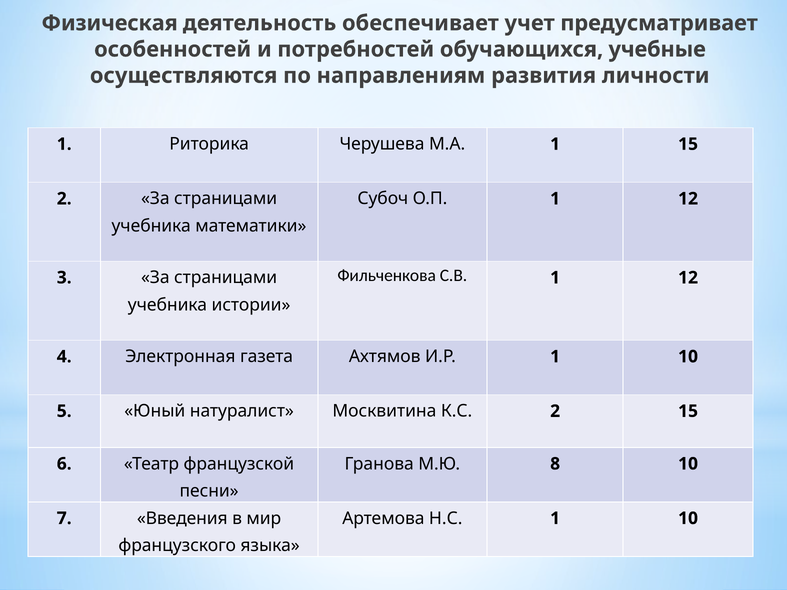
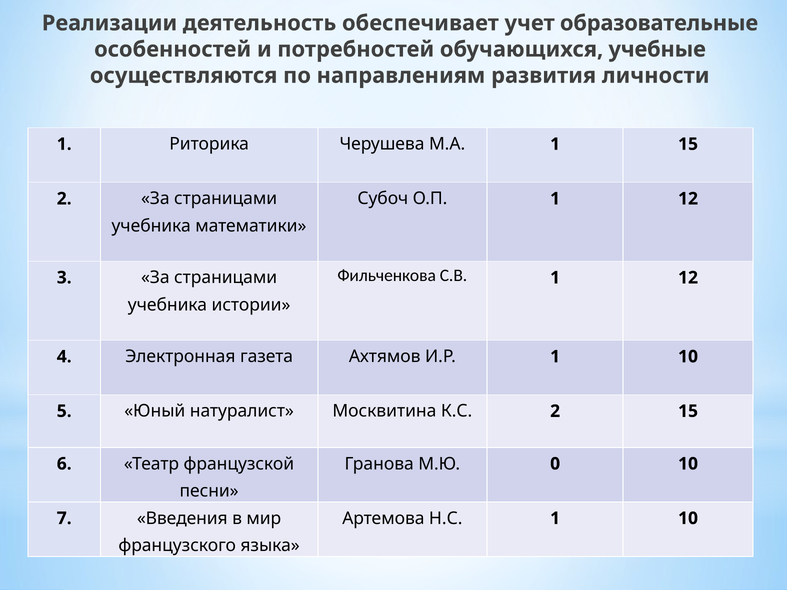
Физическая: Физическая -> Реализации (110, 23)
предусматривает: предусматривает -> образовательные (659, 23)
8: 8 -> 0 (555, 464)
